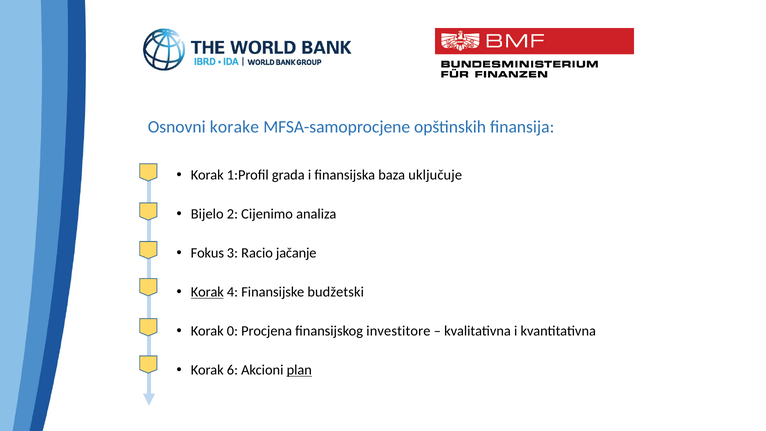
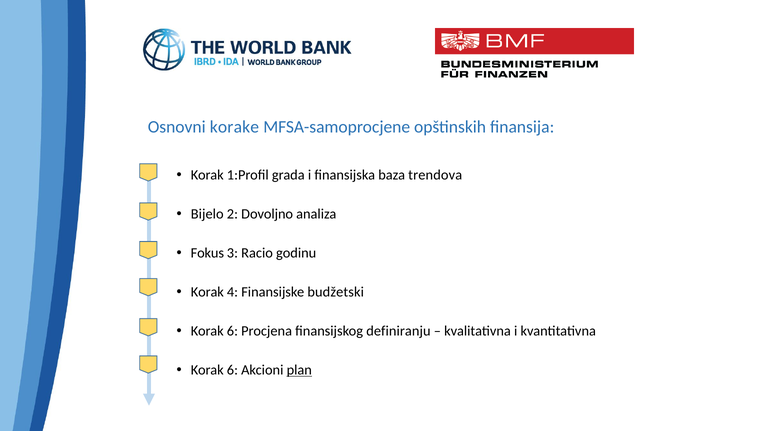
uključuje: uključuje -> trendova (435, 175)
Cijenimo: Cijenimo -> Dovoljno (267, 214)
jačanje: jačanje -> godinu (296, 253)
Korak underline: present -> none (207, 292)
0: 0 -> 6 (232, 331)
investitore: investitore -> definiranju (398, 331)
